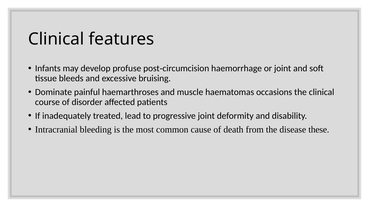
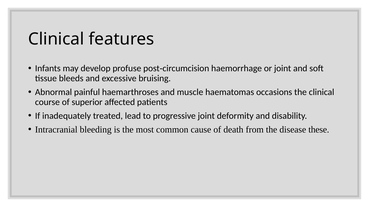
Dominate: Dominate -> Abnormal (54, 92)
disorder: disorder -> superior (87, 102)
